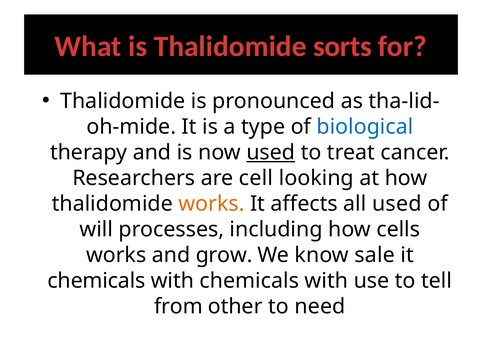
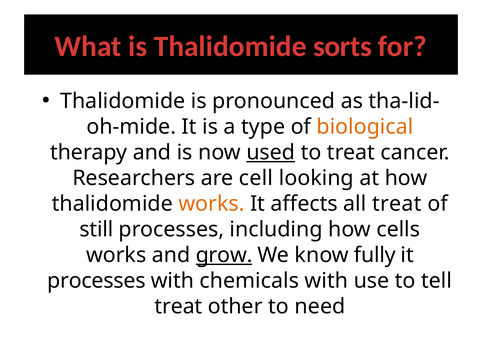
biological colour: blue -> orange (365, 127)
all used: used -> treat (397, 204)
will: will -> still (96, 230)
grow underline: none -> present (224, 255)
sale: sale -> fully (375, 255)
chemicals: chemicals -> processes (96, 281)
from: from -> treat (178, 307)
